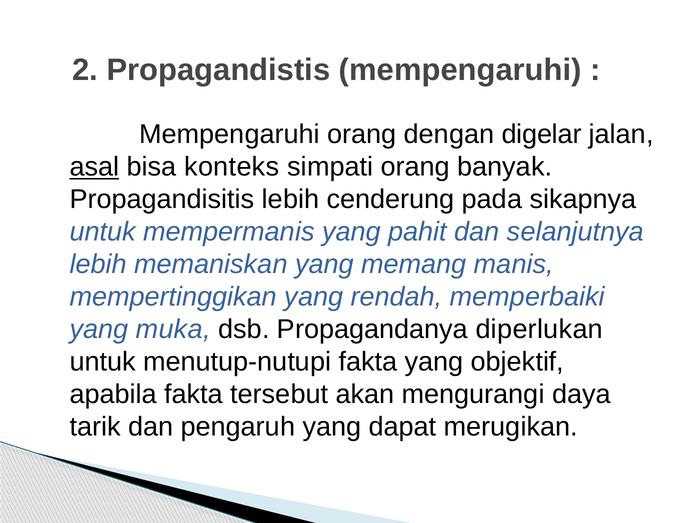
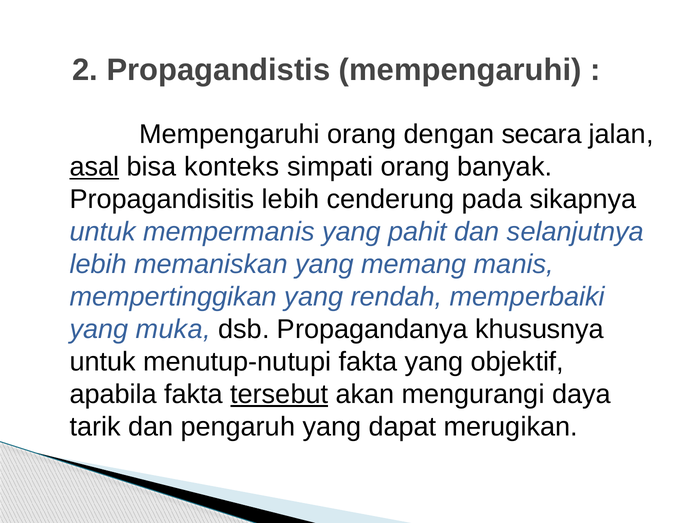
digelar: digelar -> secara (542, 134)
diperlukan: diperlukan -> khususnya (540, 329)
tersebut underline: none -> present (279, 394)
